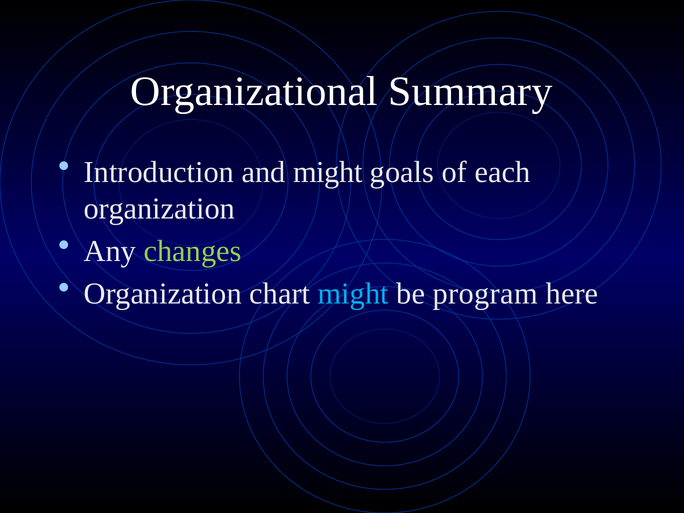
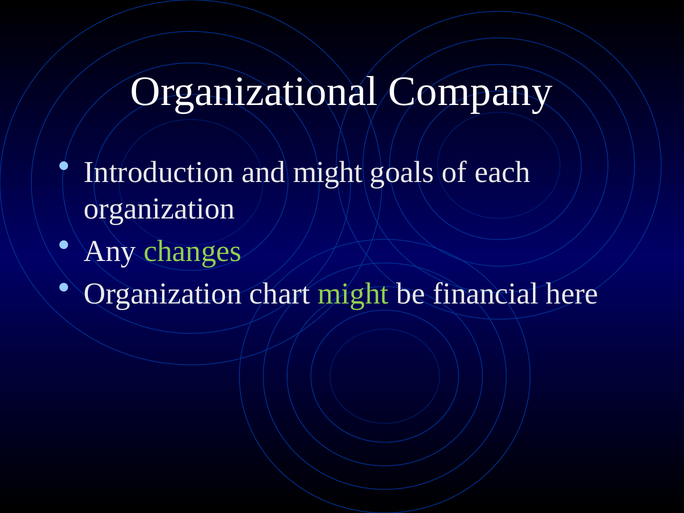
Summary: Summary -> Company (470, 91)
might colour: light blue -> light green (353, 294)
program: program -> financial (486, 294)
